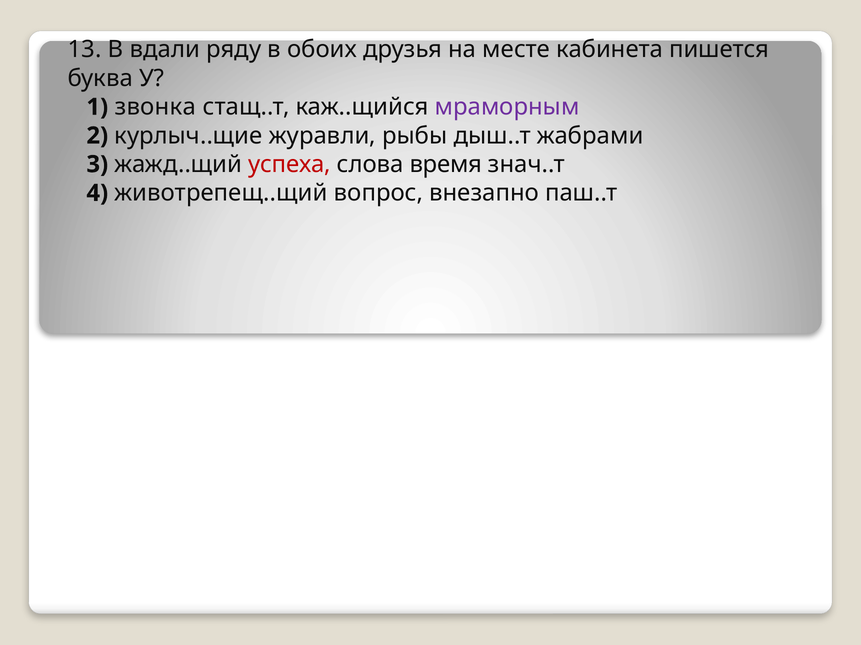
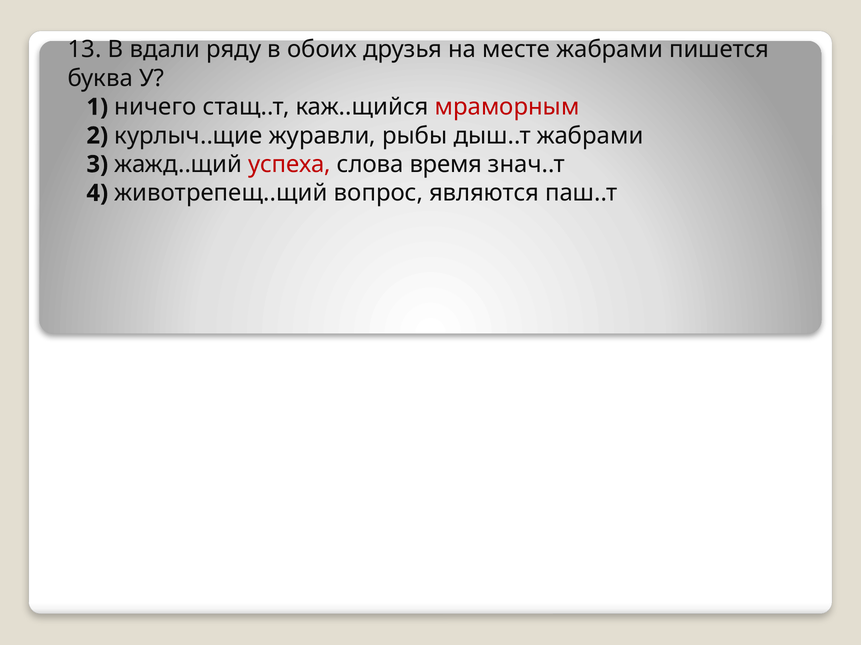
месте кабинета: кабинета -> жабрами (610, 50)
звонка: звонка -> ничего (155, 107)
мраморным colour: purple -> red (507, 107)
внезапно: внезапно -> являются (484, 193)
